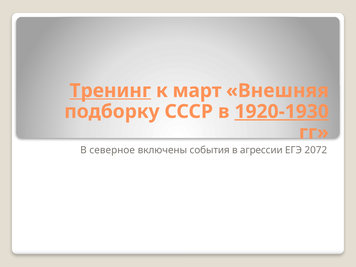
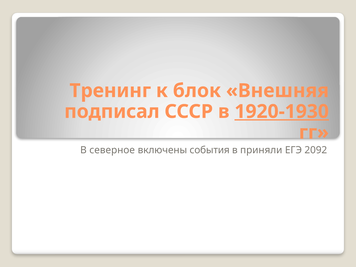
Тренинг underline: present -> none (110, 91)
март: март -> блок (197, 91)
подборку: подборку -> подписал (112, 112)
агрессии: агрессии -> приняли (261, 150)
2072: 2072 -> 2092 (316, 150)
